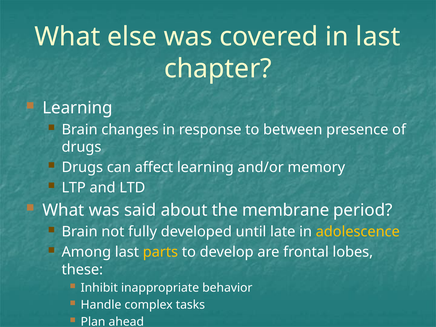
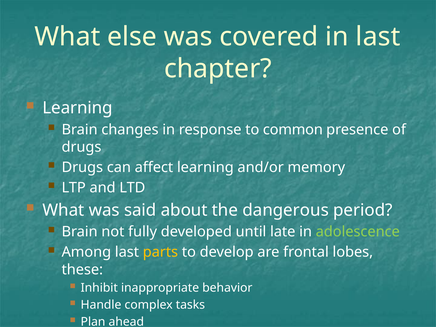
between: between -> common (293, 130)
membrane: membrane -> dangerous (286, 210)
adolescence colour: yellow -> light green (358, 232)
